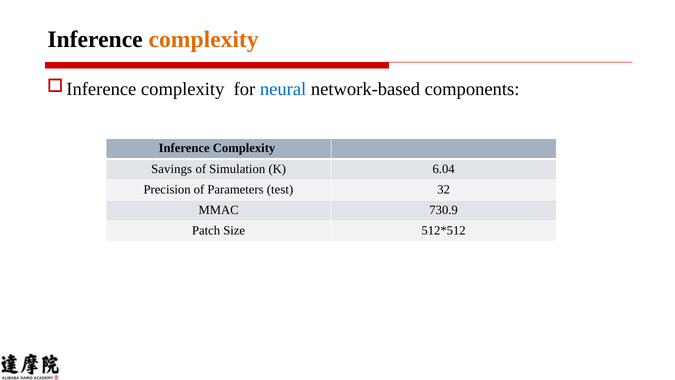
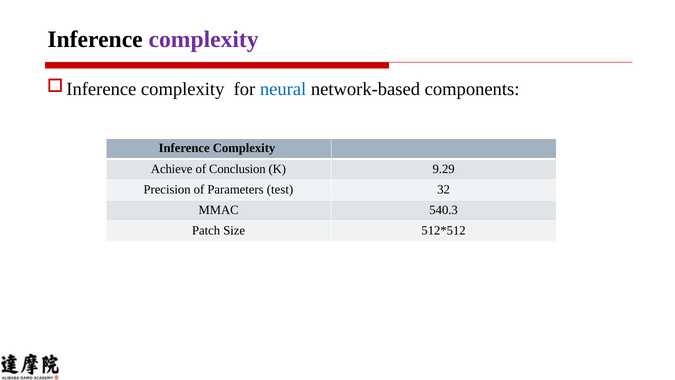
complexity colour: orange -> purple (204, 39)
Savings: Savings -> Achieve (172, 169)
Simulation: Simulation -> Conclusion (237, 169)
6.04: 6.04 -> 9.29 (444, 169)
730.9: 730.9 -> 540.3 (444, 210)
